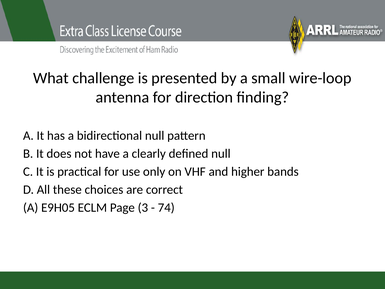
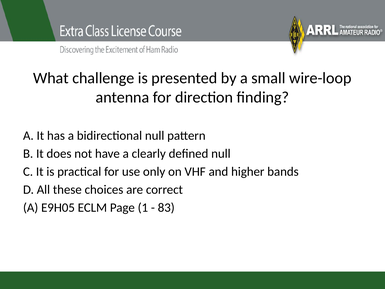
3: 3 -> 1 (143, 207)
74: 74 -> 83 (166, 207)
